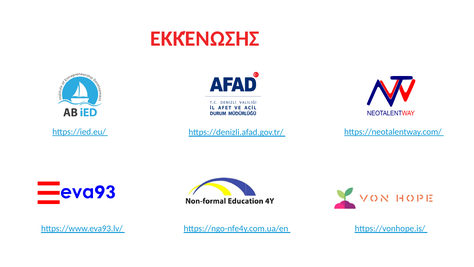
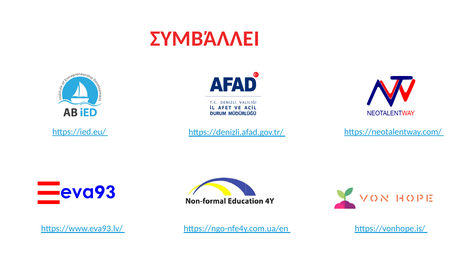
ΕΚΚΈΝΩΣΗΣ: ΕΚΚΈΝΩΣΗΣ -> ΣΥΜΒΆΛΛΕΙ (205, 39)
